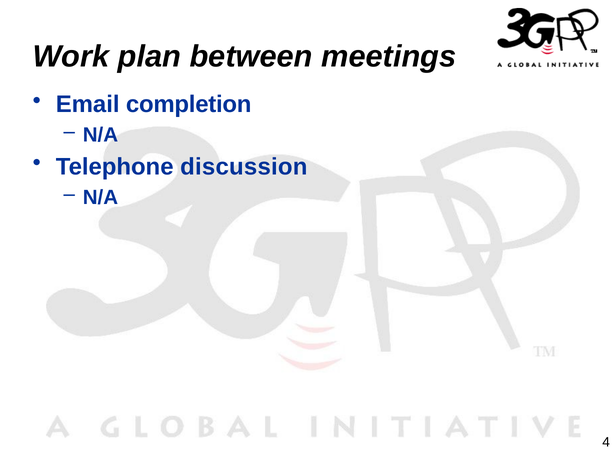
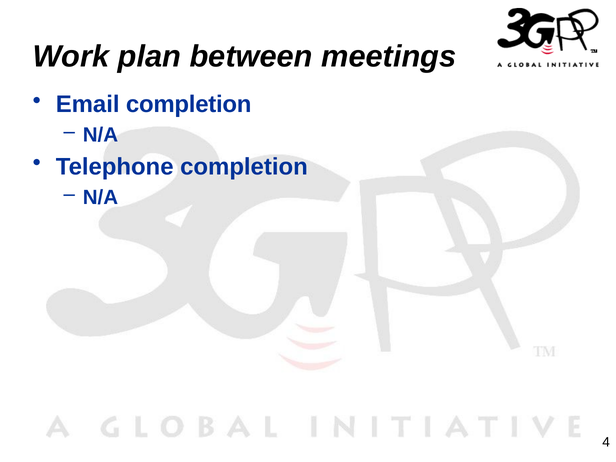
Telephone discussion: discussion -> completion (244, 167)
